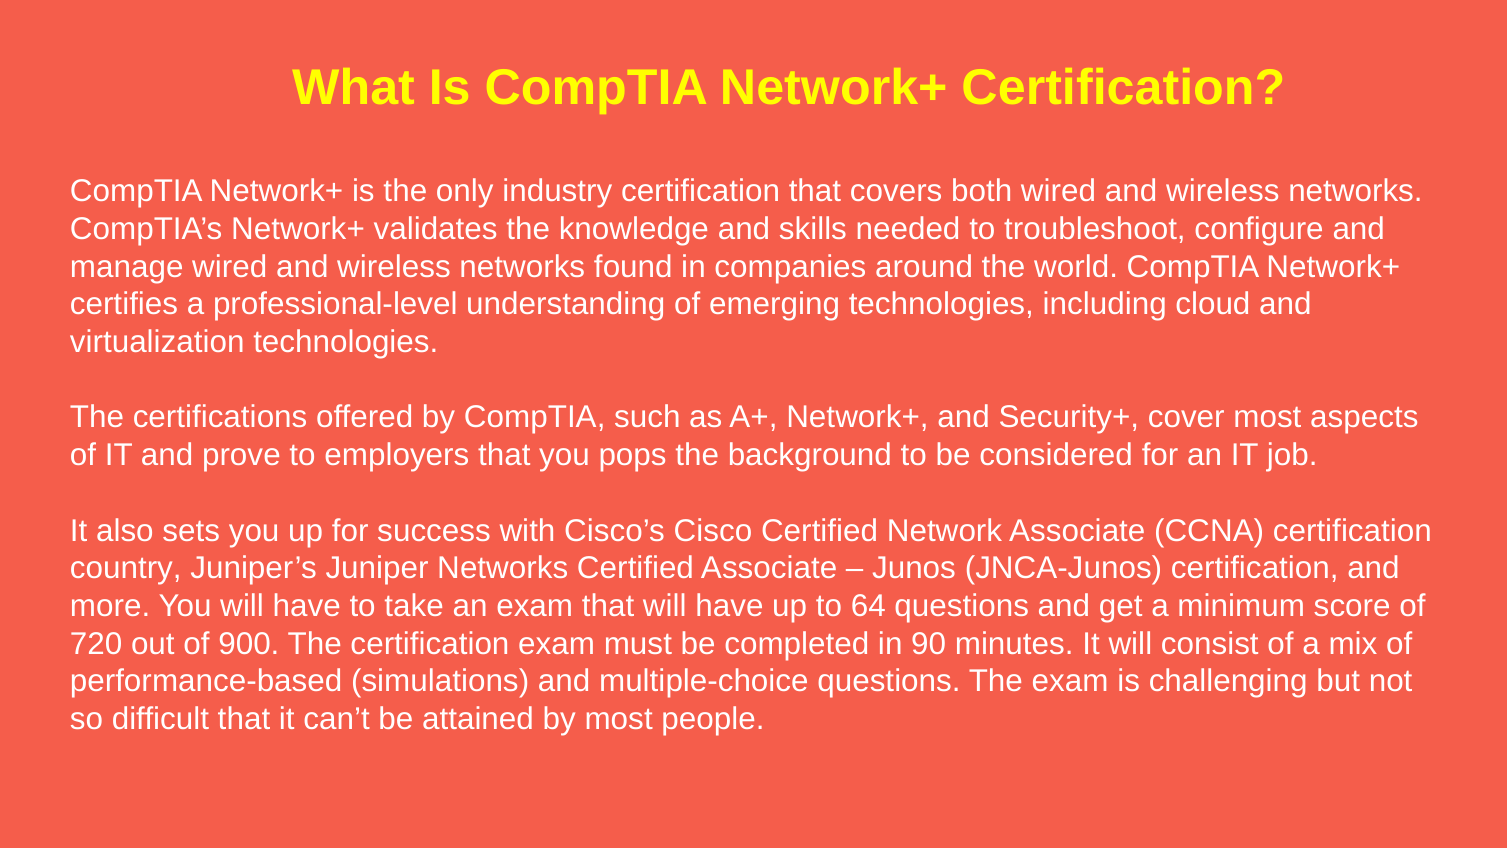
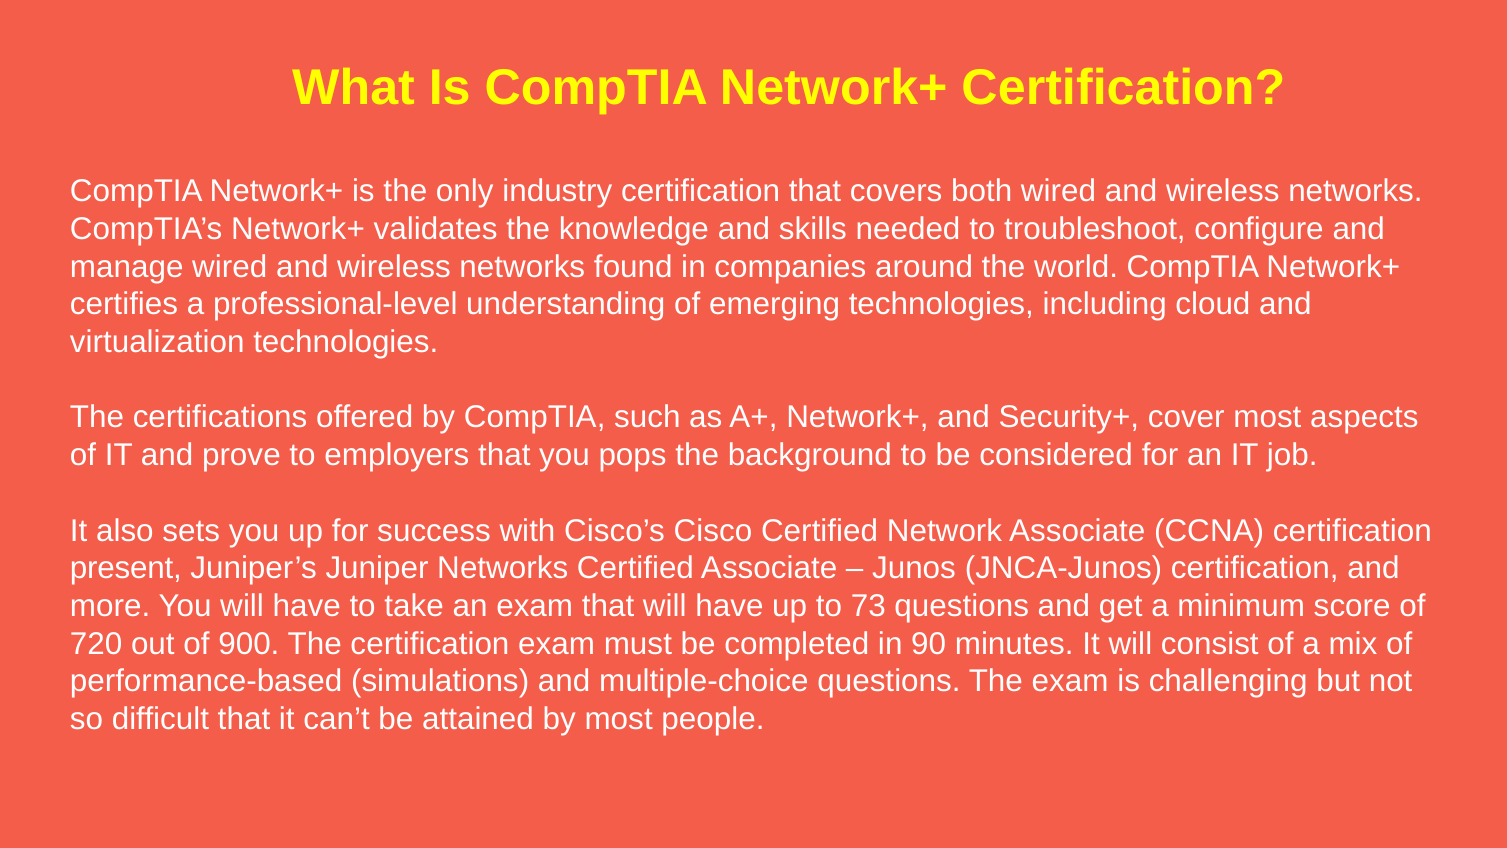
country: country -> present (126, 568)
64: 64 -> 73 (868, 606)
